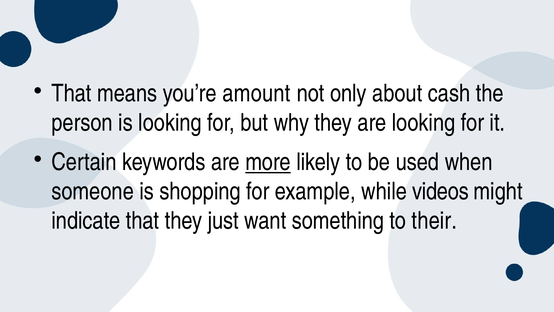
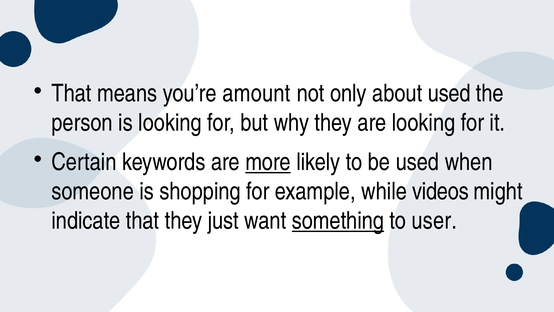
about cash: cash -> used (449, 93)
something underline: none -> present (338, 221)
their: their -> user (434, 221)
